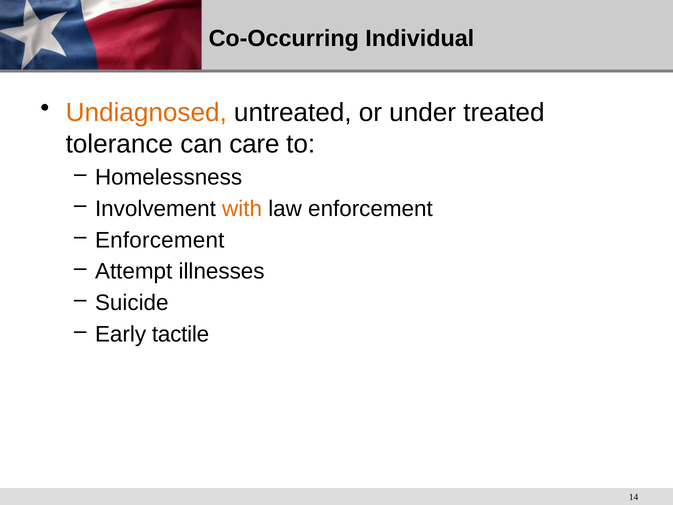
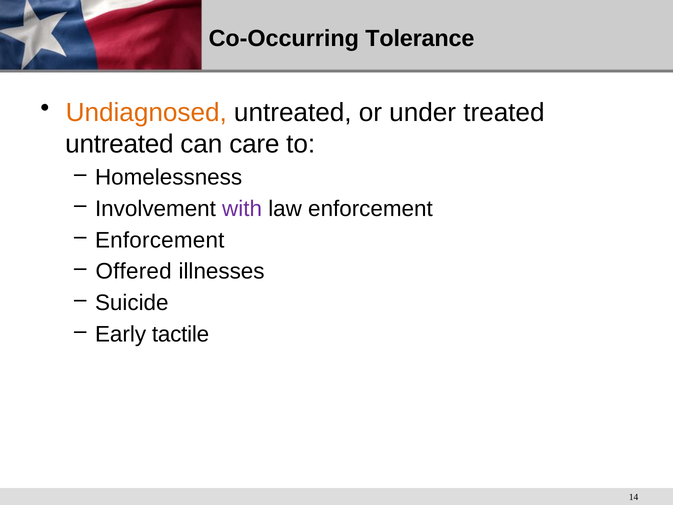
Individual: Individual -> Tolerance (420, 38)
tolerance: tolerance -> untreated (119, 144)
with colour: orange -> purple (242, 209)
Attempt: Attempt -> Offered (134, 271)
